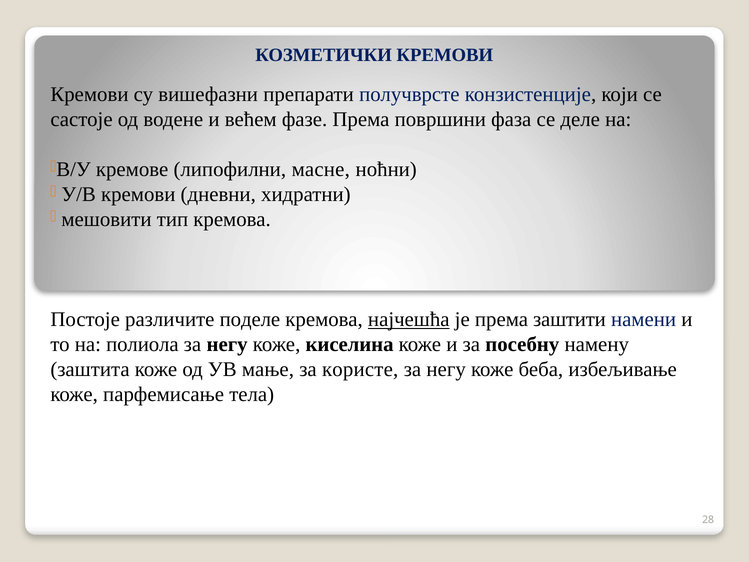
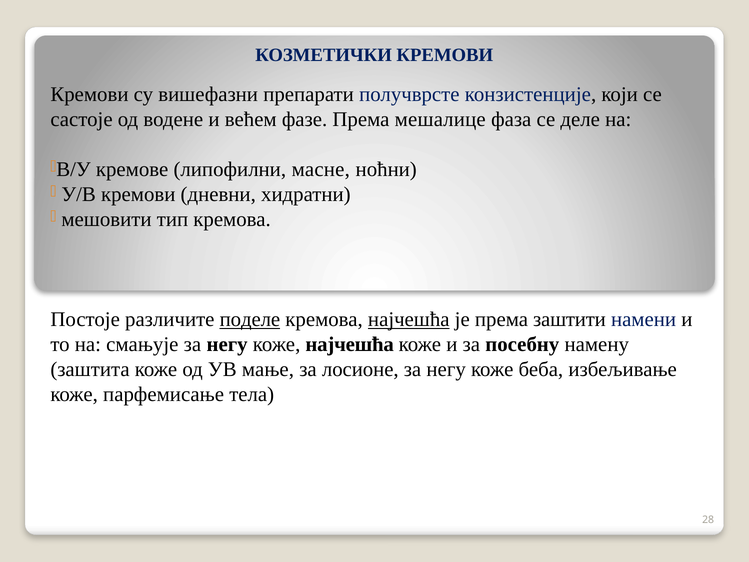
површини: површини -> мешалице (440, 119)
поделе underline: none -> present (250, 319)
полиола: полиола -> смањује (142, 344)
коже киселина: киселина -> најчешћа (350, 344)
користе: користе -> лосионе (360, 369)
